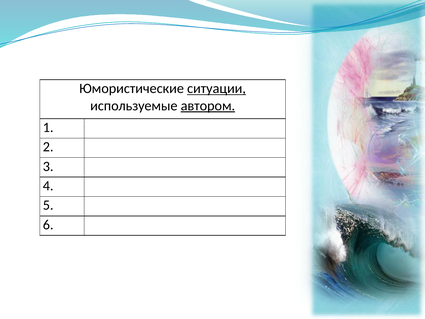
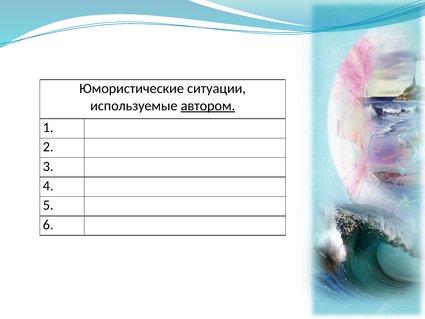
ситуации underline: present -> none (217, 88)
